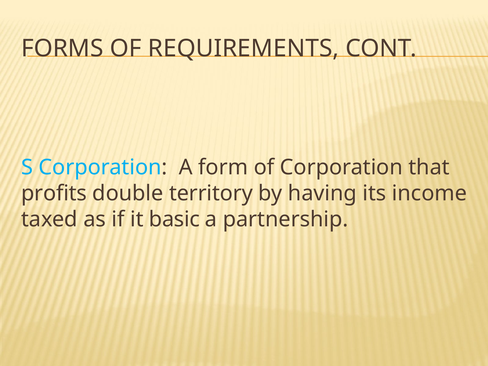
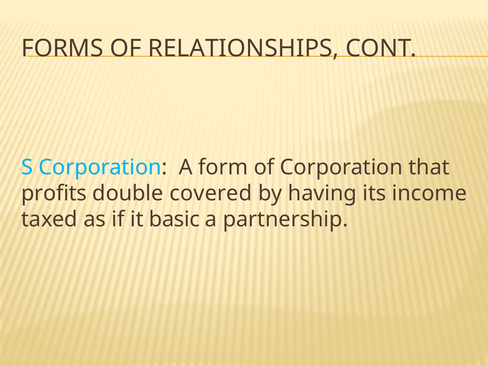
REQUIREMENTS: REQUIREMENTS -> RELATIONSHIPS (243, 48)
territory: territory -> covered (211, 193)
